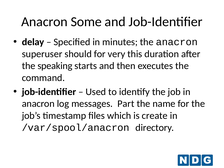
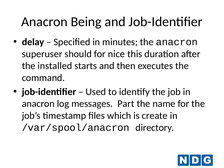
Some: Some -> Being (86, 22)
very: very -> nice (116, 54)
speaking: speaking -> installed (55, 66)
